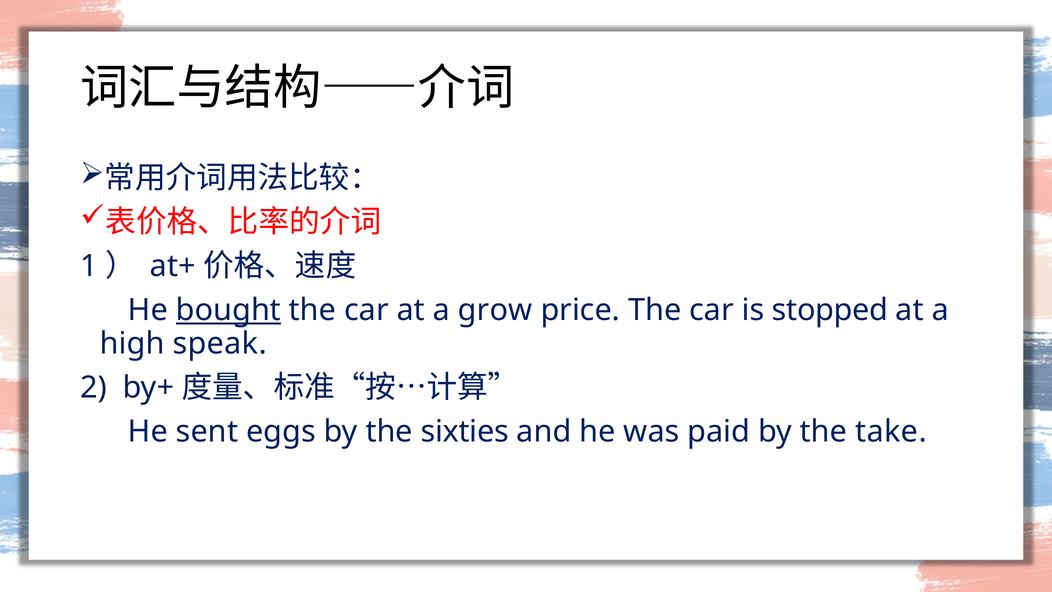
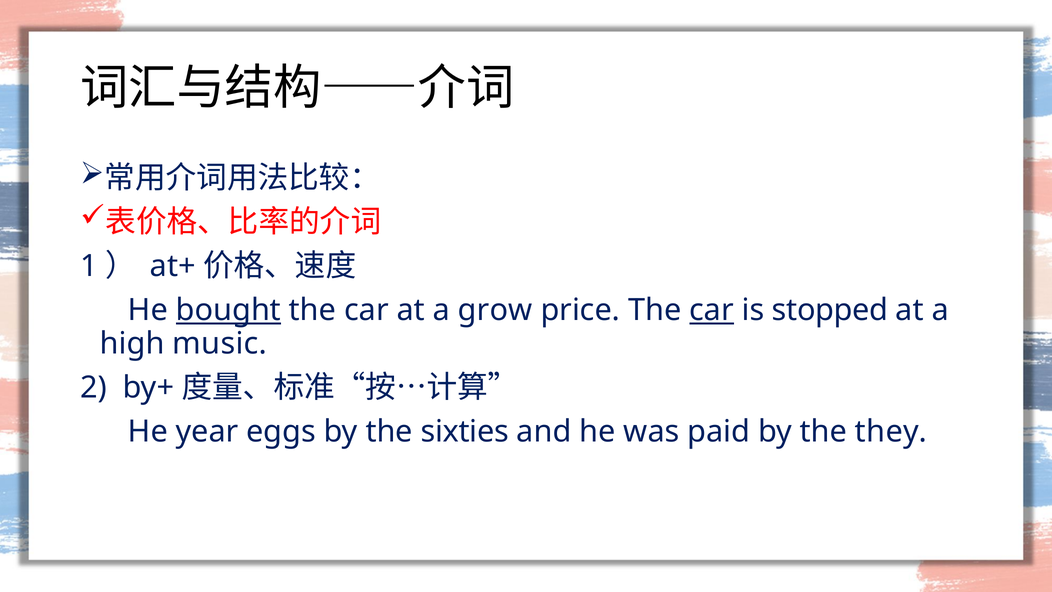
car underline: none -> present (712, 310)
speak: speak -> music (220, 343)
sent: sent -> year (207, 432)
take: take -> they (891, 432)
